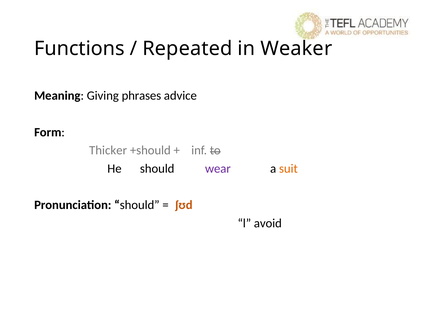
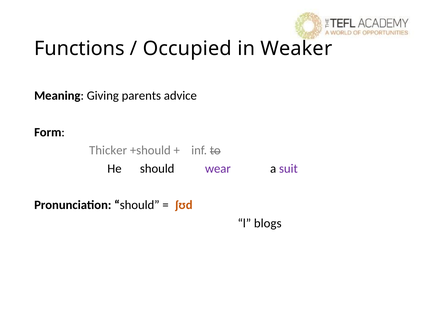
Repeated: Repeated -> Occupied (187, 49)
phrases: phrases -> parents (141, 96)
suit colour: orange -> purple (288, 168)
avoid: avoid -> blogs (268, 223)
